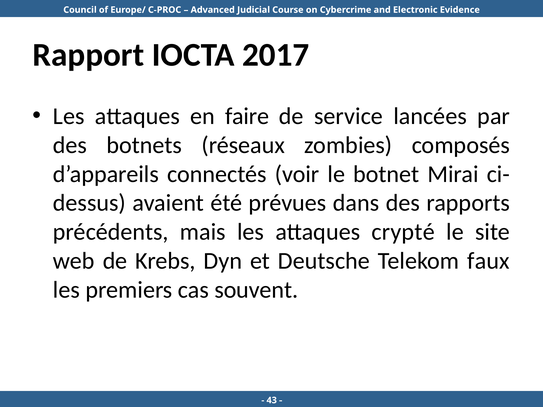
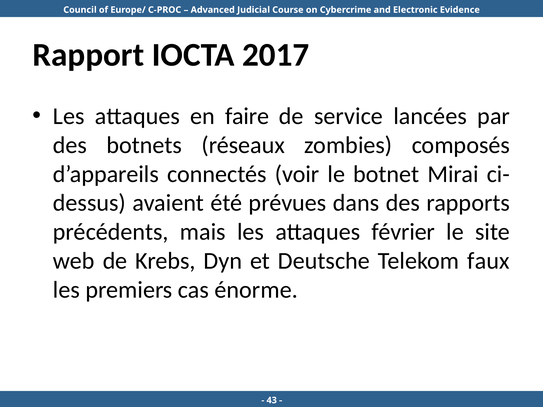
crypté: crypté -> février (403, 232)
souvent: souvent -> énorme (256, 290)
